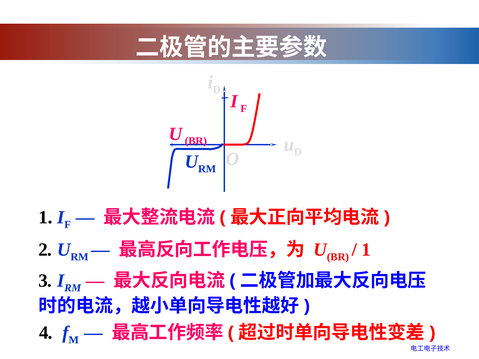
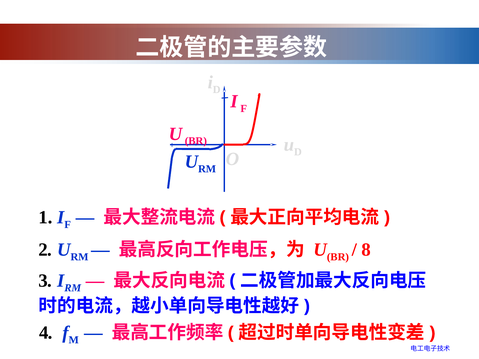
1: 1 -> 8 (366, 250)
